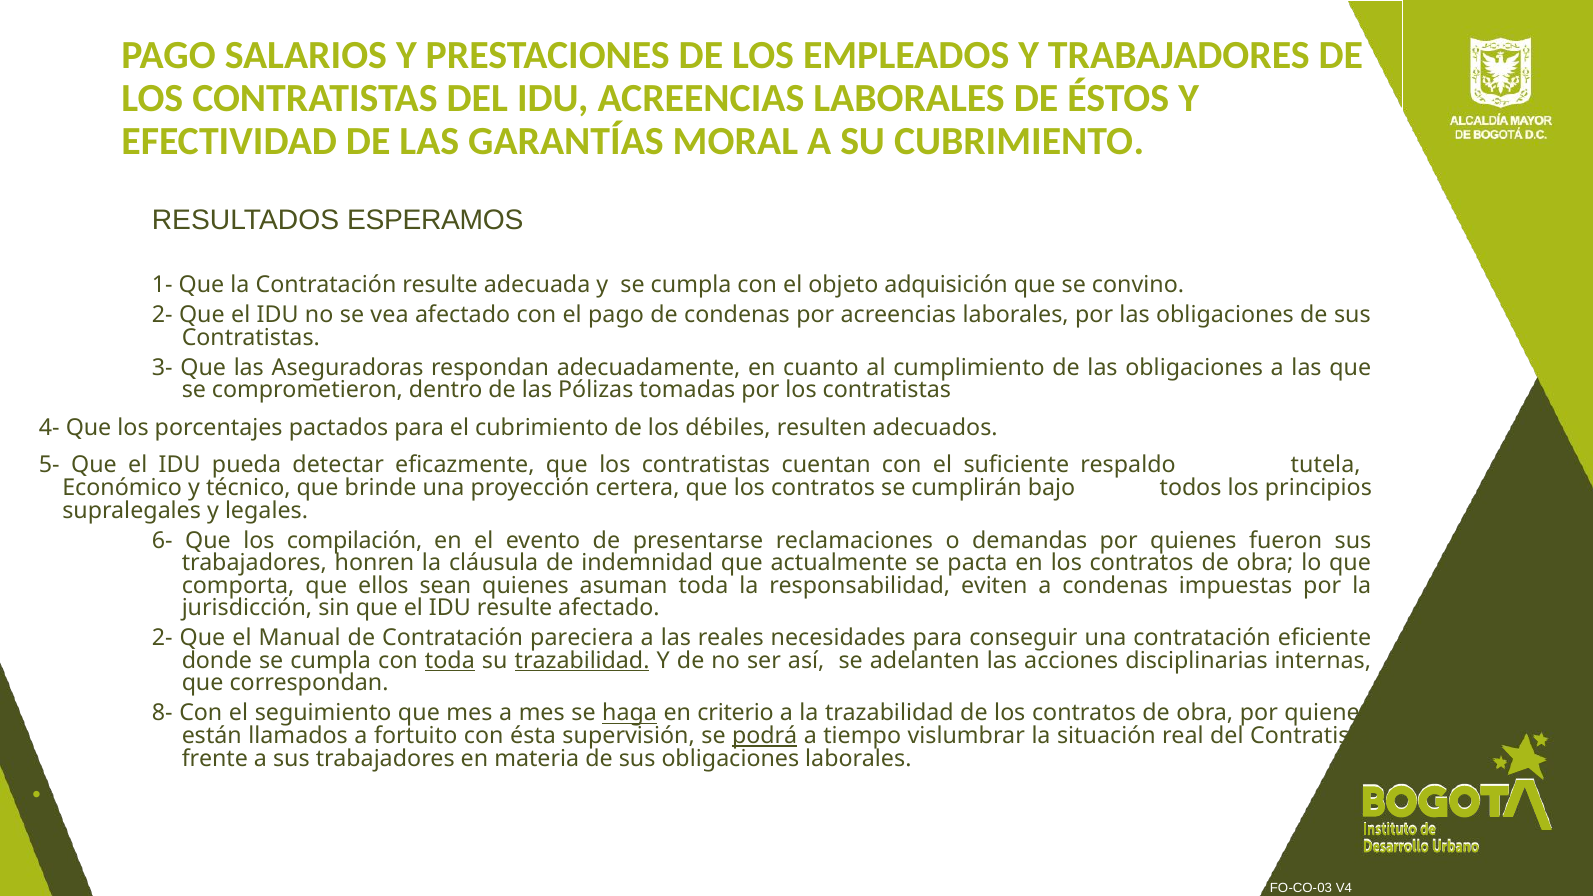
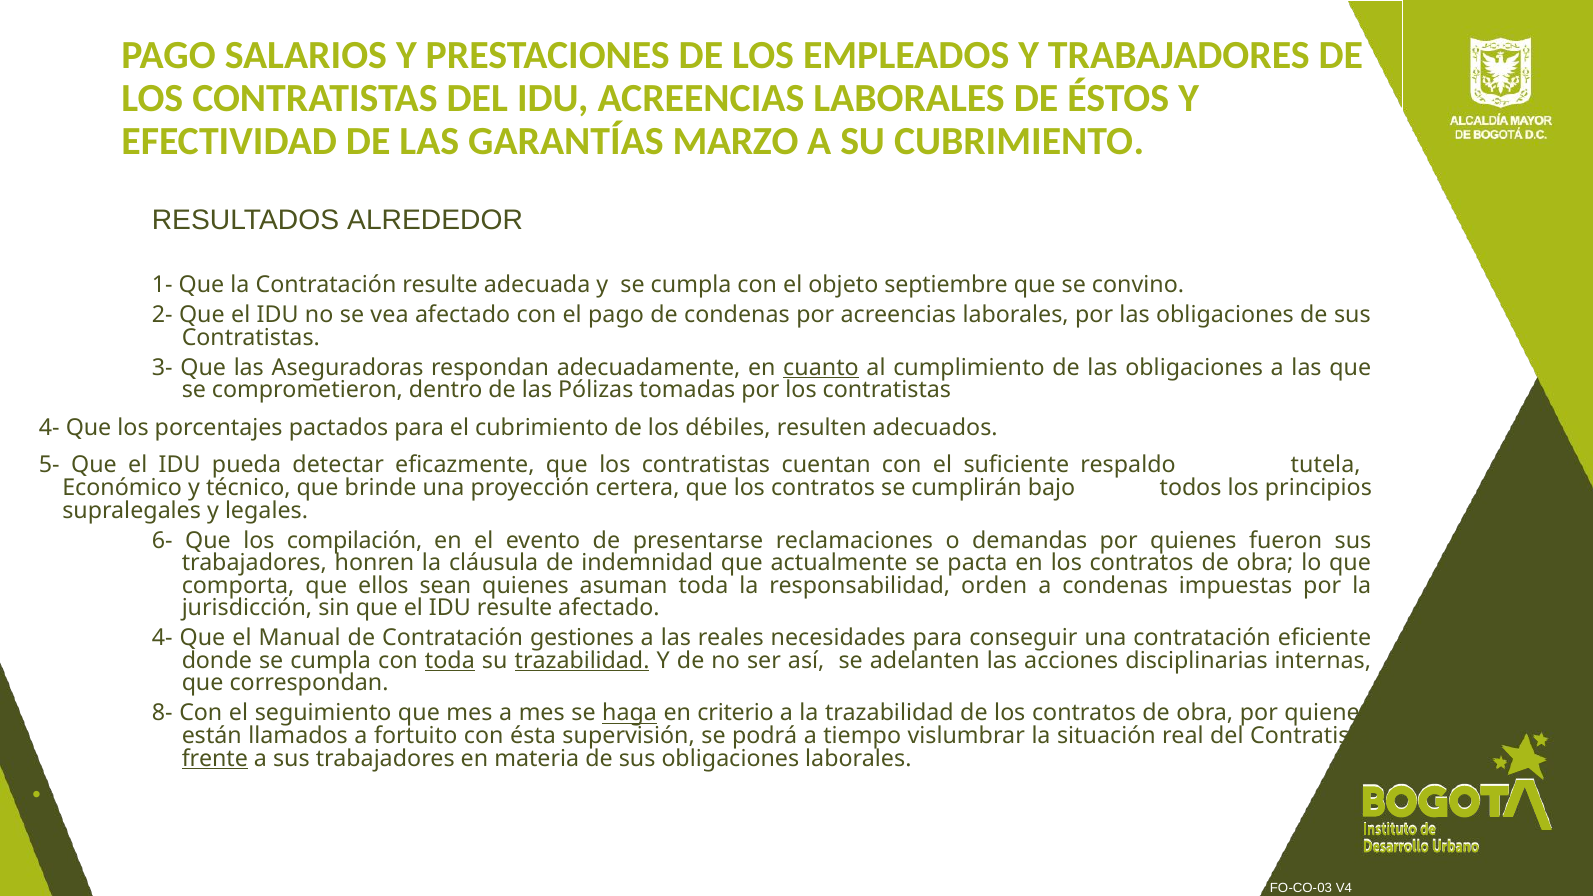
MORAL: MORAL -> MARZO (736, 142)
ESPERAMOS: ESPERAMOS -> ALREDEDOR (435, 220)
adquisición: adquisición -> septiembre (946, 285)
cuanto underline: none -> present (821, 368)
eviten: eviten -> orden (994, 586)
2-: 2- -> 4- (162, 638)
pareciera: pareciera -> gestiones (582, 638)
podrá underline: present -> none (765, 736)
frente underline: none -> present (215, 759)
